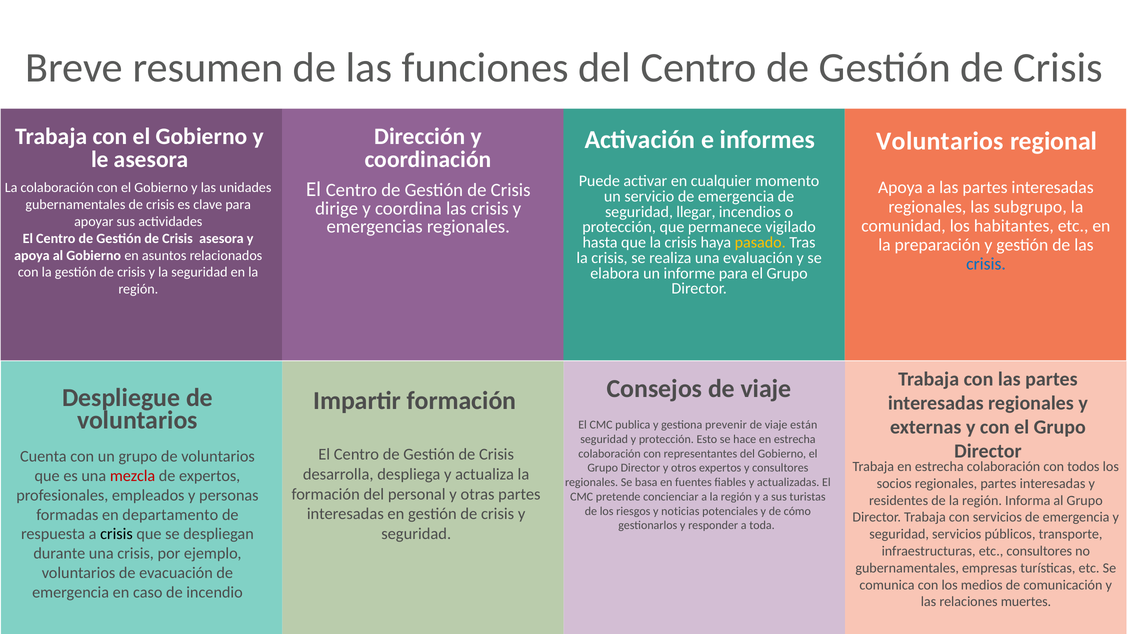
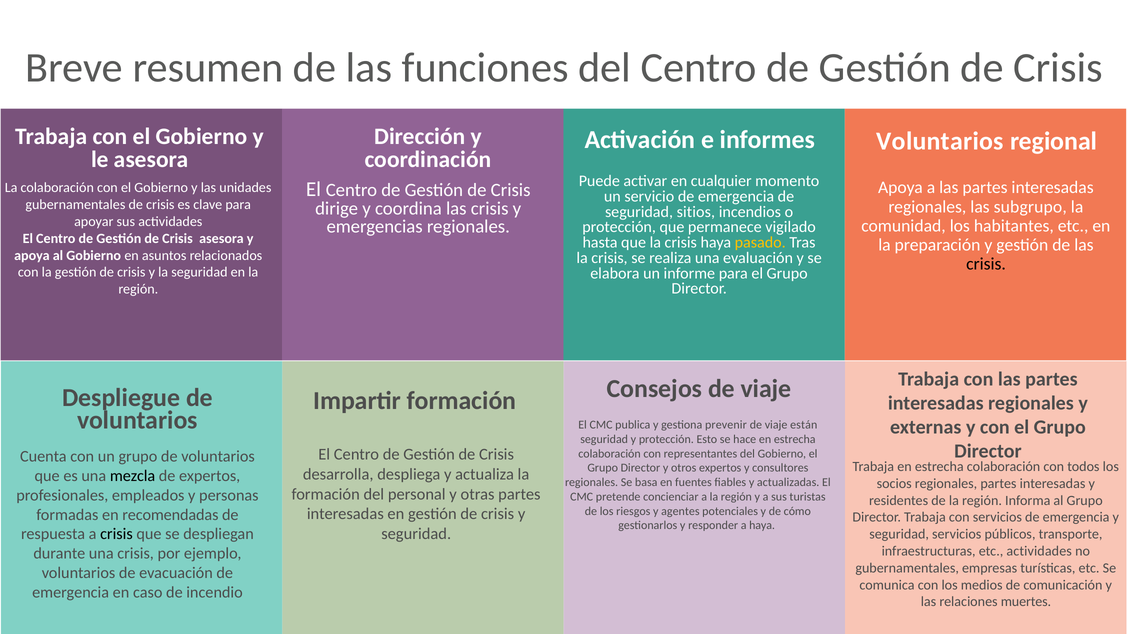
llegar: llegar -> sitios (696, 212)
crisis colour: blue -> black (986, 264)
mezcla colour: red -> black (133, 476)
noticias: noticias -> agentes (680, 511)
departamento: departamento -> recomendadas (170, 515)
a toda: toda -> haya (762, 526)
etc consultores: consultores -> actividades (1039, 552)
